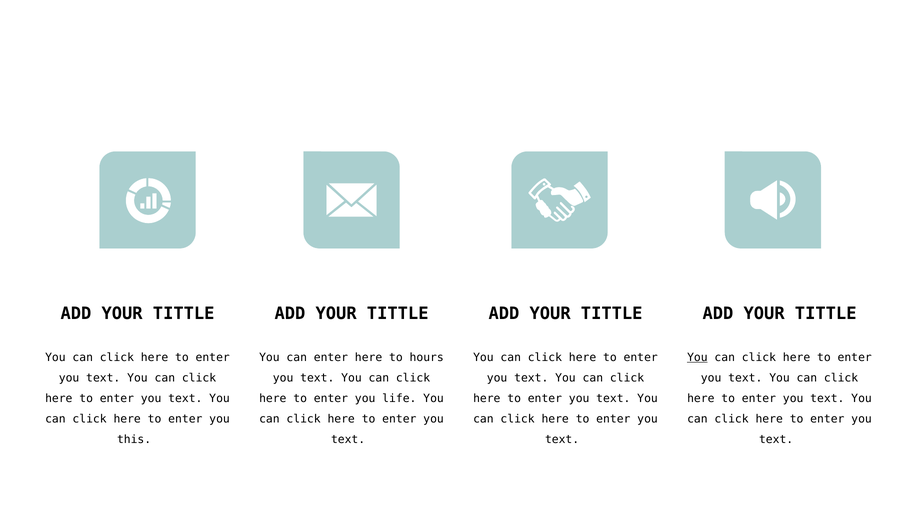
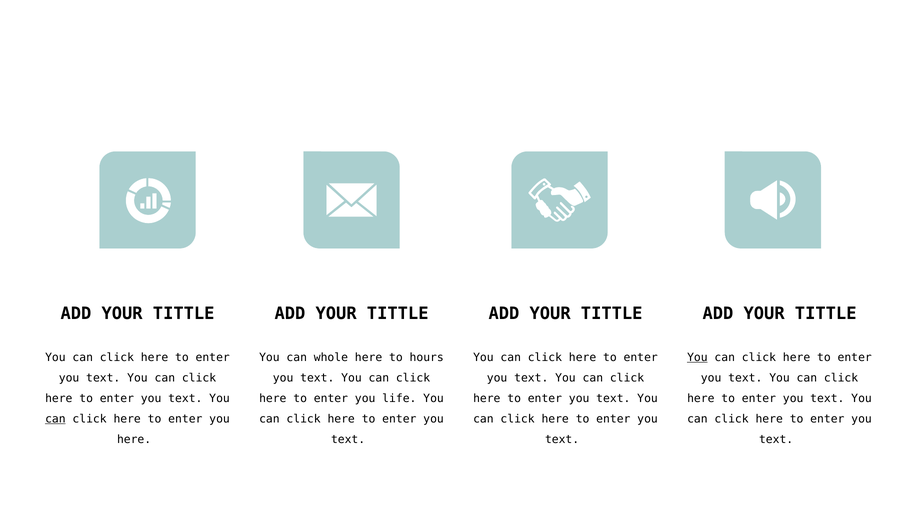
can enter: enter -> whole (331, 357)
can underline: none -> present (55, 419)
this: this -> here (134, 439)
